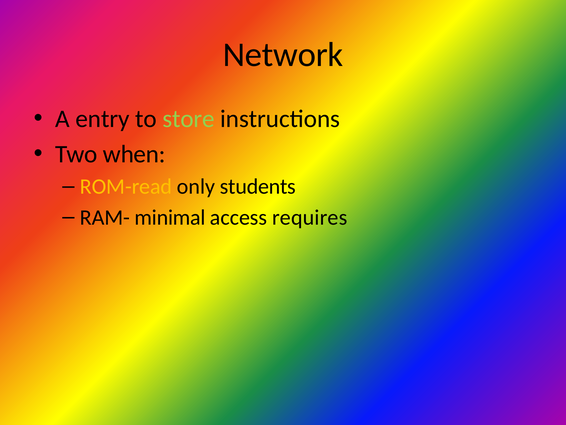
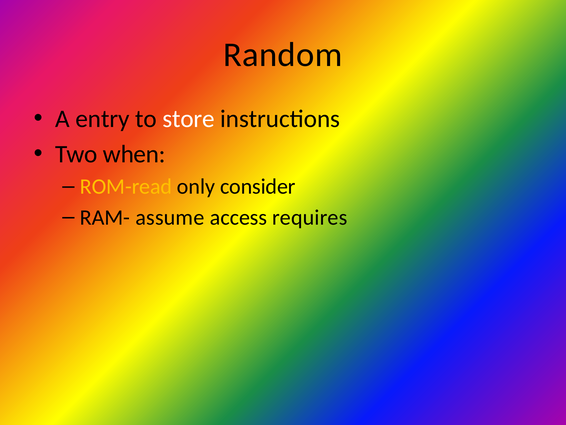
Network: Network -> Random (283, 55)
store colour: light green -> white (189, 119)
students: students -> consider (258, 186)
minimal: minimal -> assume (170, 217)
